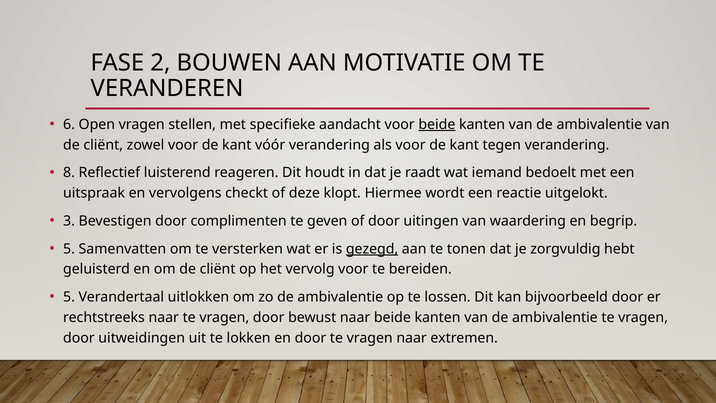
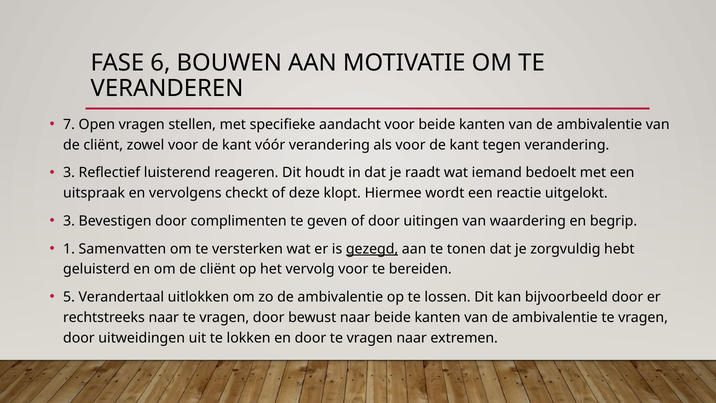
2: 2 -> 6 (160, 63)
6: 6 -> 7 (69, 124)
beide underline: present -> none (437, 124)
8: 8 -> 3 (69, 173)
5: 5 -> 1 (69, 249)
